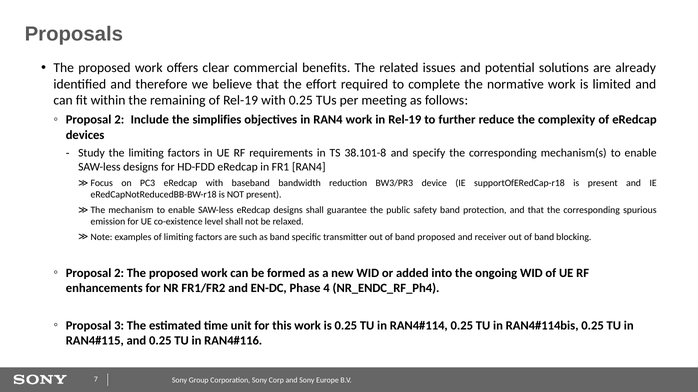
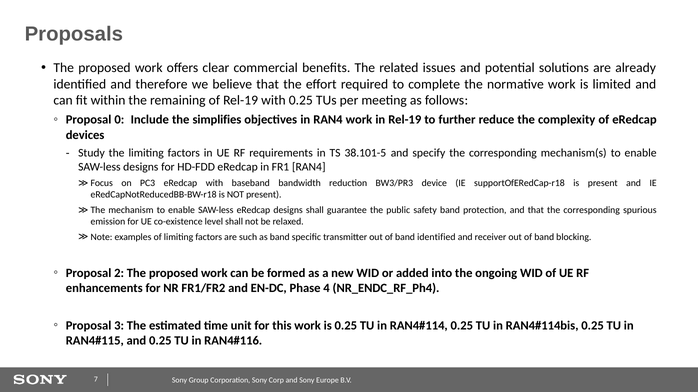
2: 2 -> 0 (119, 120)
38.101-8: 38.101-8 -> 38.101-5 (365, 153)
band proposed: proposed -> identified (436, 237)
